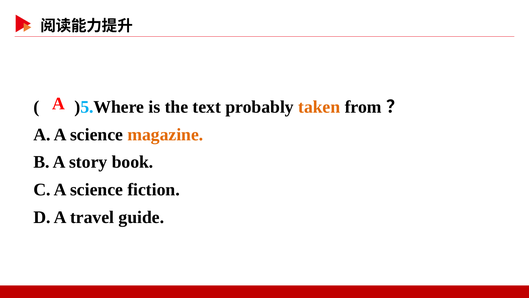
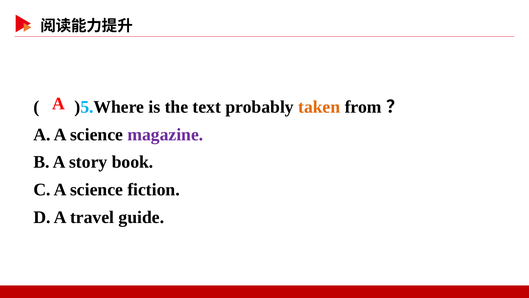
magazine colour: orange -> purple (165, 134)
